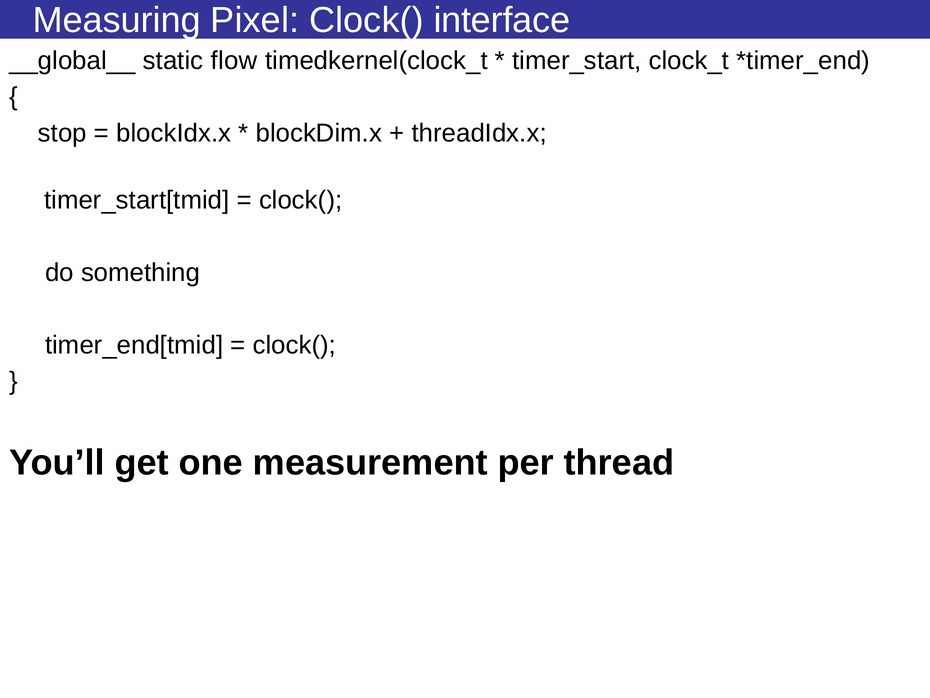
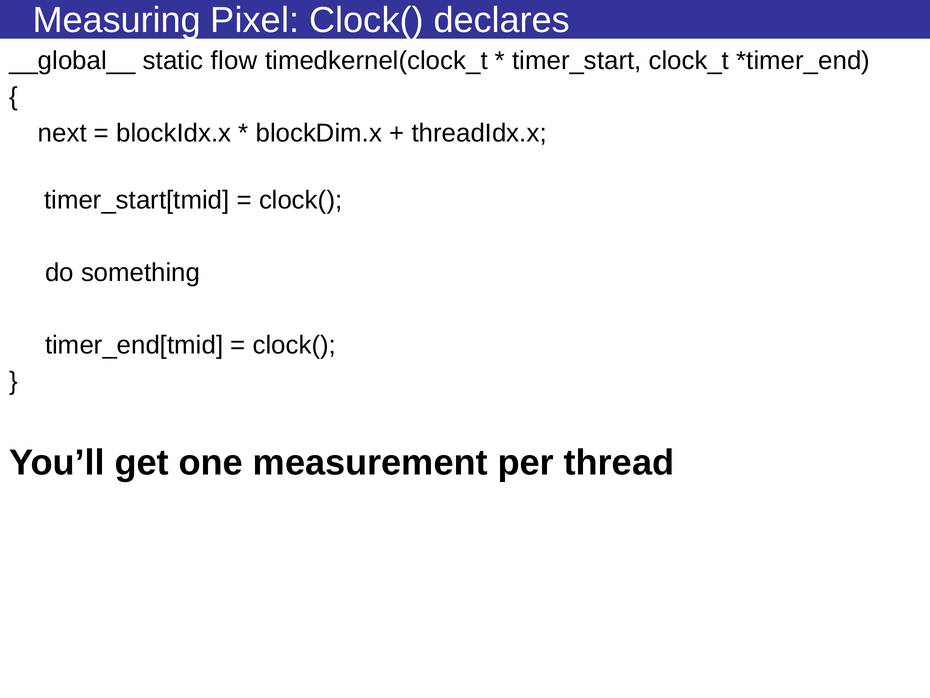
interface: interface -> declares (502, 20)
stop: stop -> next (62, 133)
